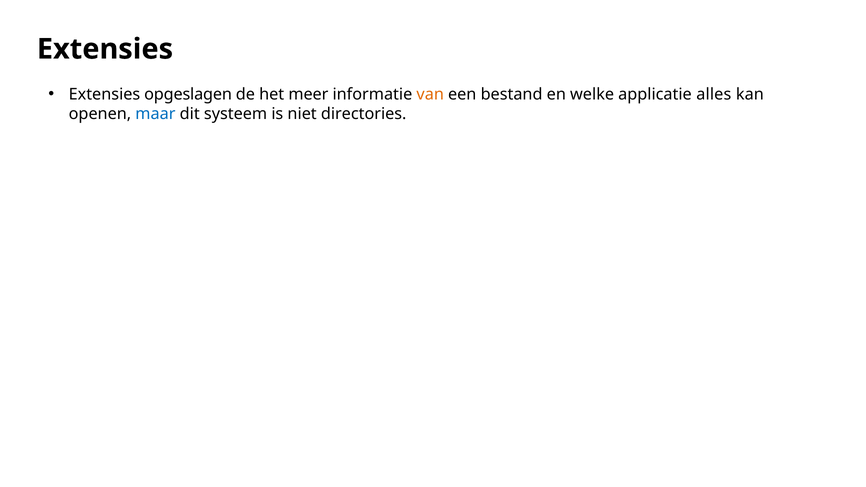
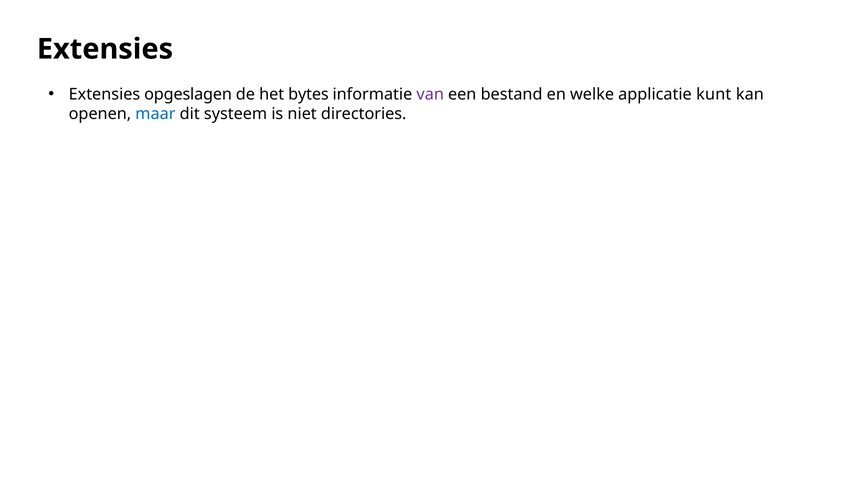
meer: meer -> bytes (308, 94)
van colour: orange -> purple (430, 94)
alles: alles -> kunt (714, 94)
